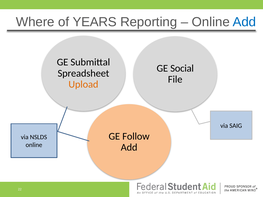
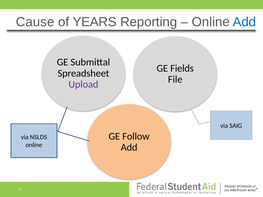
Where: Where -> Cause (35, 22)
Social: Social -> Fields (182, 68)
Upload colour: orange -> purple (83, 84)
